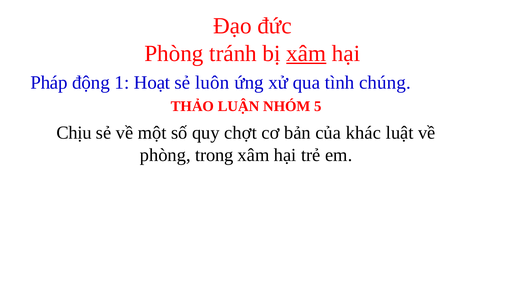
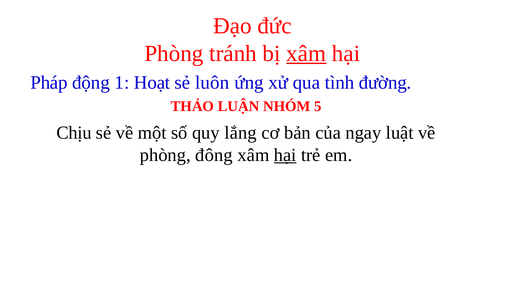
chúng: chúng -> đường (385, 82)
chợt: chợt -> lắng (241, 133)
khác: khác -> ngay (363, 133)
trong: trong -> đông (214, 155)
hại underline: none -> present (285, 155)
